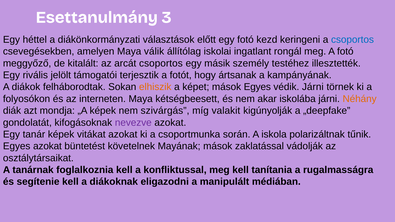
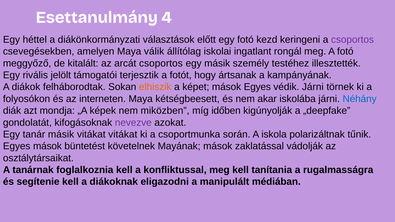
3: 3 -> 4 (167, 17)
csoportos colour: blue -> purple (352, 40)
Néhány colour: orange -> blue (360, 99)
szivárgás: szivárgás -> miközben (165, 111)
valakit: valakit -> időben (226, 111)
tanár képek: képek -> másik (61, 134)
vitákat azokat: azokat -> vitákat (123, 134)
Egyes azokat: azokat -> mások (47, 146)
